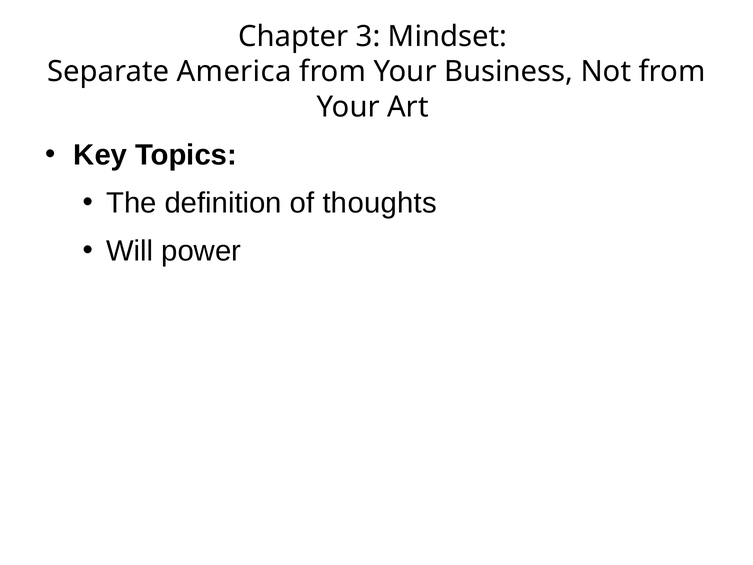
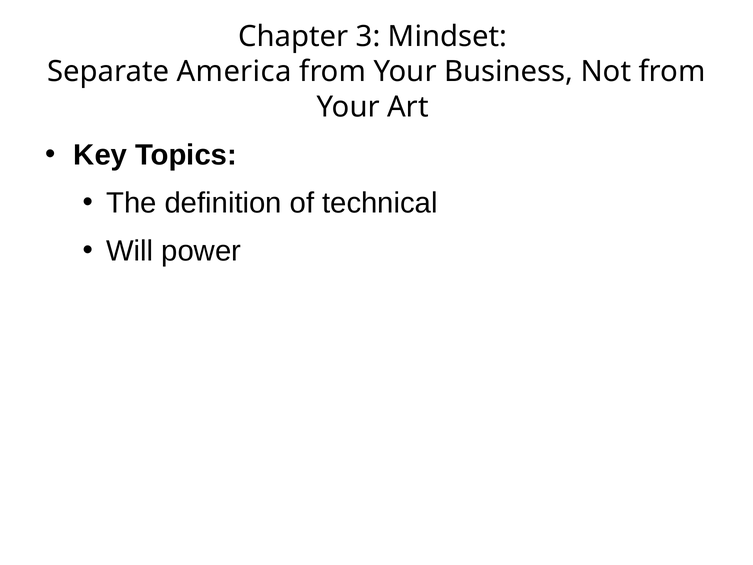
thoughts: thoughts -> technical (380, 203)
